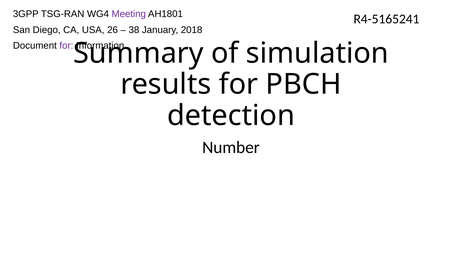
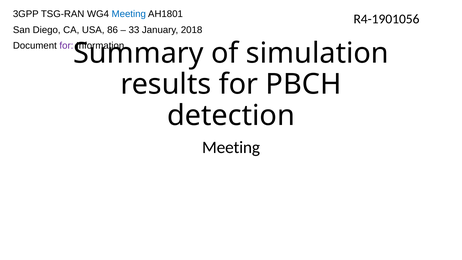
Meeting colour: purple -> blue (129, 14)
R4-5165241: R4-5165241 -> R4-1901056 (386, 19)
26: 26 -> 86 (113, 30)
38: 38 -> 33 (134, 30)
Number: Number -> Meeting (231, 147)
